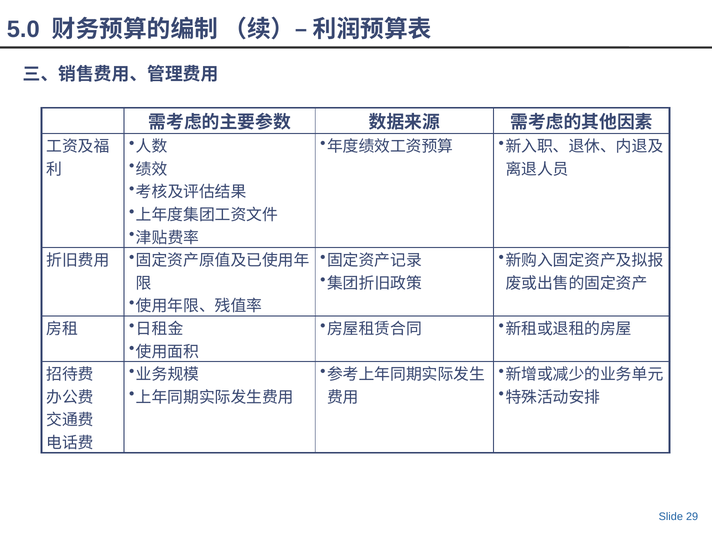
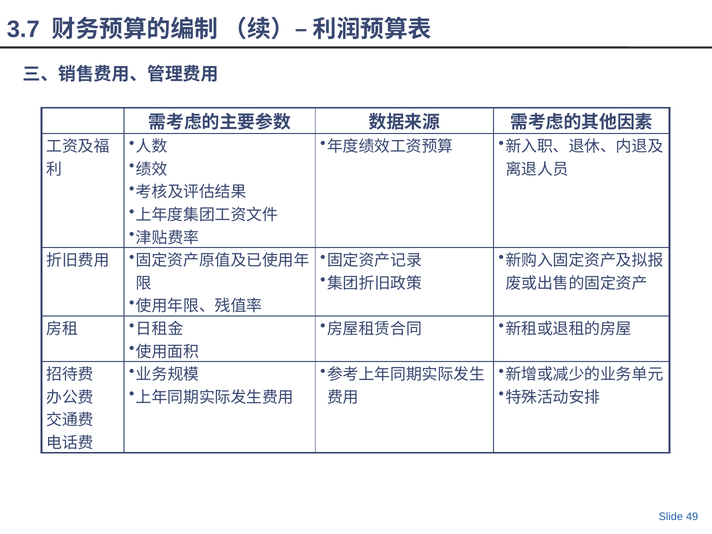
5.0: 5.0 -> 3.7 (23, 30)
29: 29 -> 49 (692, 517)
